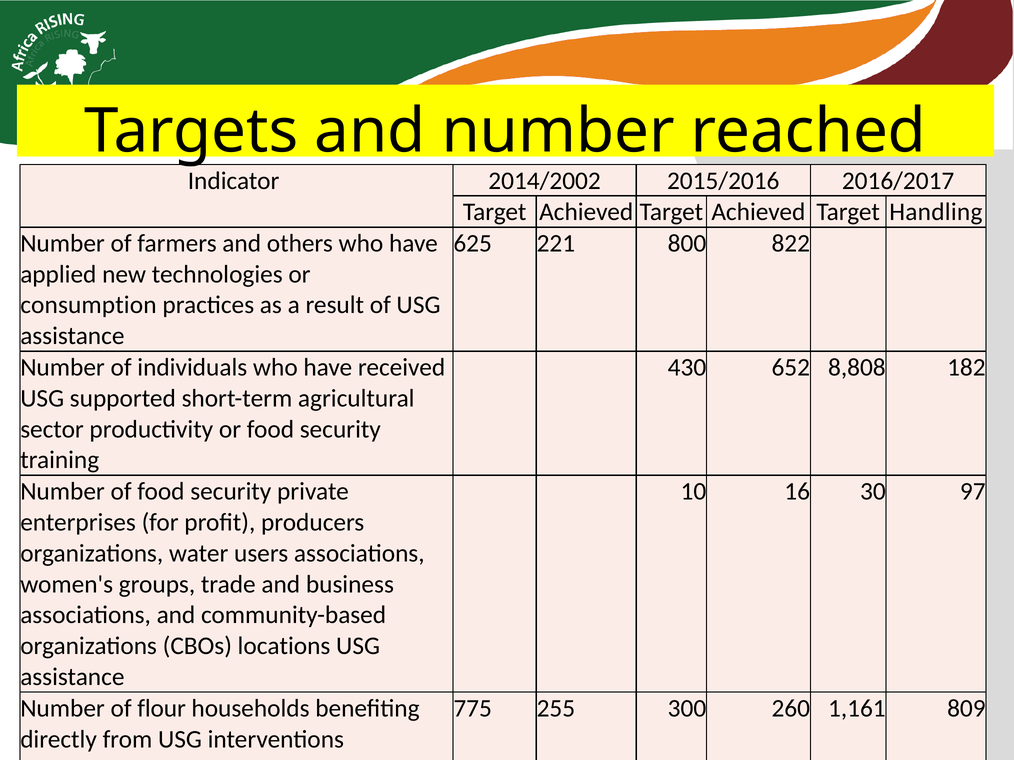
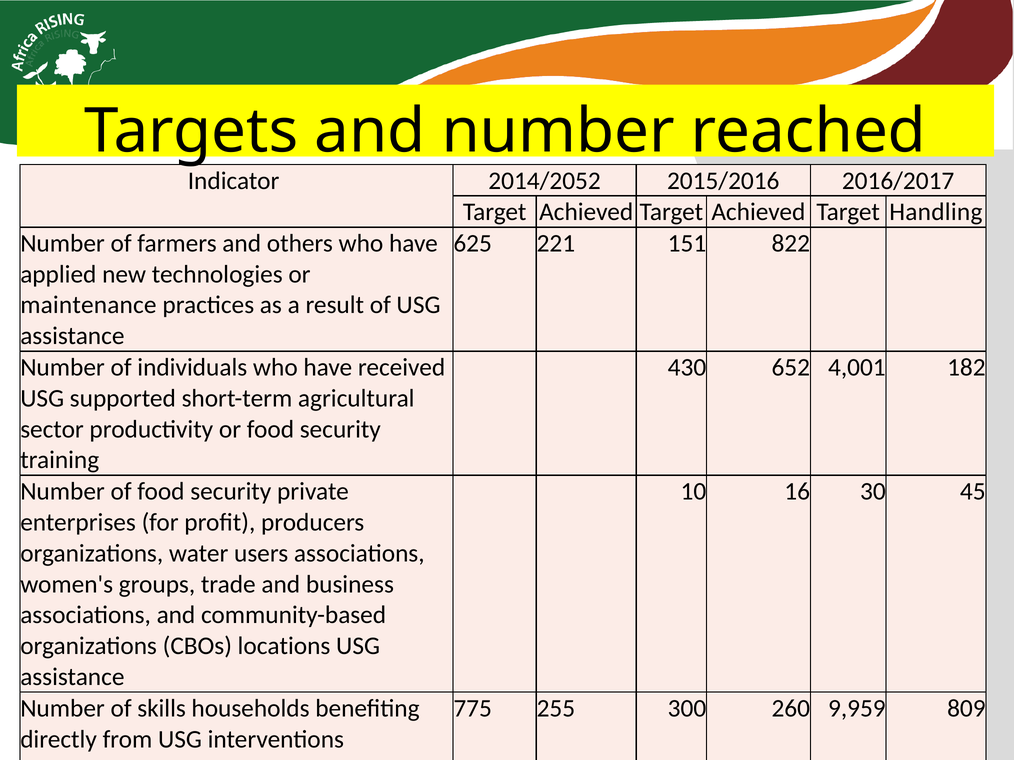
2014/2002: 2014/2002 -> 2014/2052 (545, 181)
800: 800 -> 151 (687, 243)
consumption: consumption -> maintenance (88, 305)
8,808: 8,808 -> 4,001 (857, 368)
97: 97 -> 45 (973, 492)
flour: flour -> skills (162, 709)
1,161: 1,161 -> 9,959 (857, 709)
